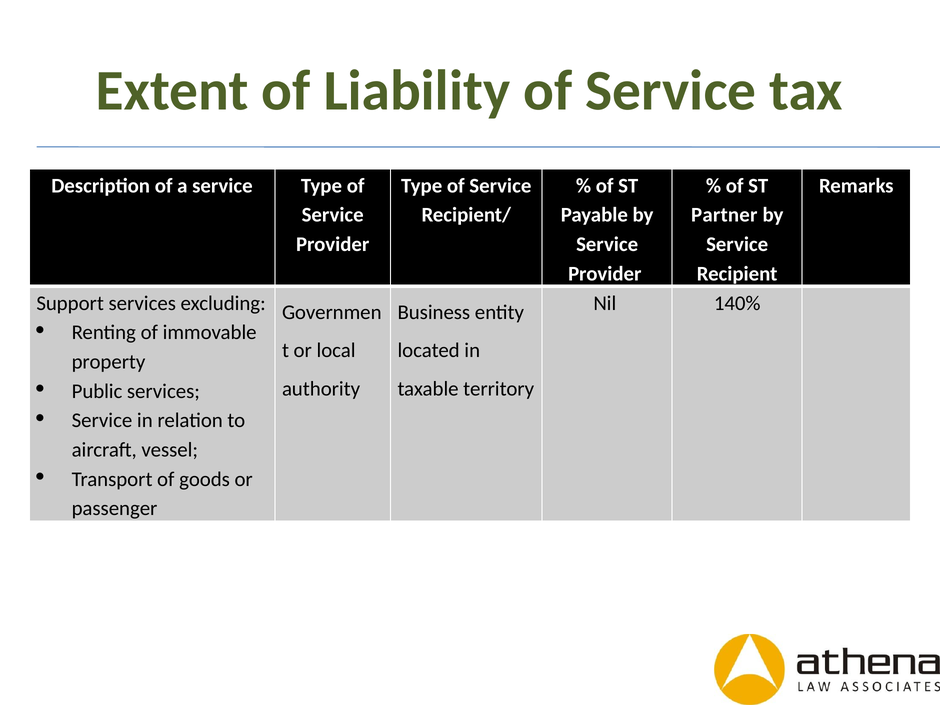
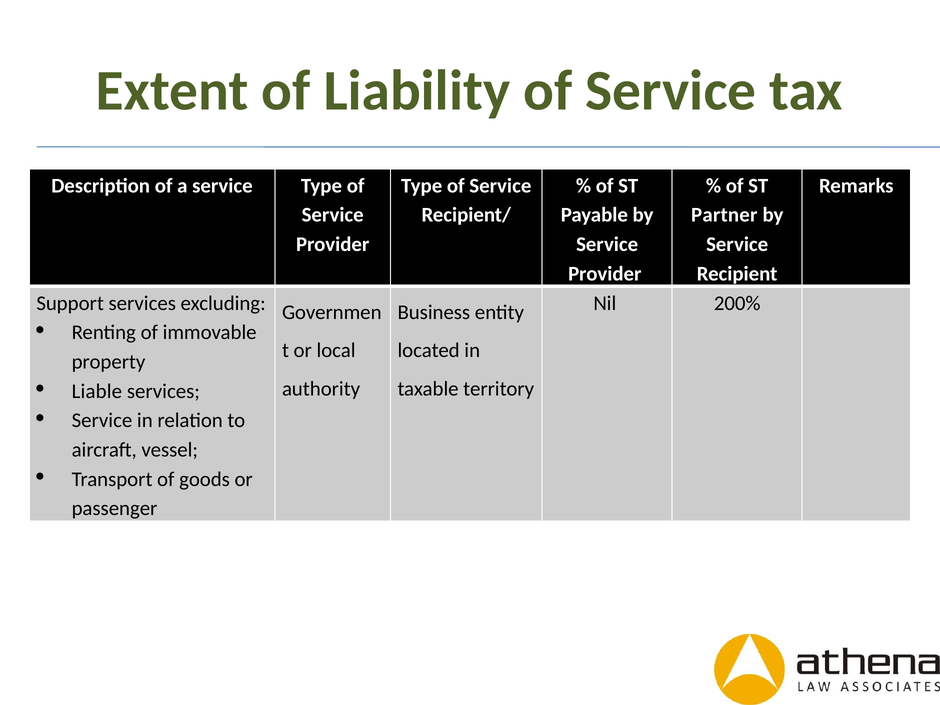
140%: 140% -> 200% (737, 303)
Public: Public -> Liable (97, 391)
